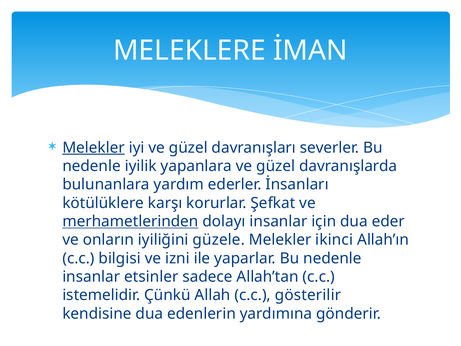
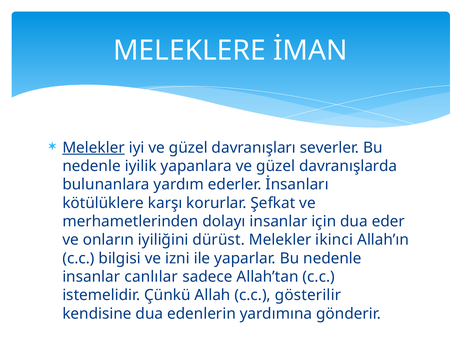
merhametlerinden underline: present -> none (130, 221)
güzele: güzele -> dürüst (219, 240)
etsinler: etsinler -> canlılar (151, 277)
